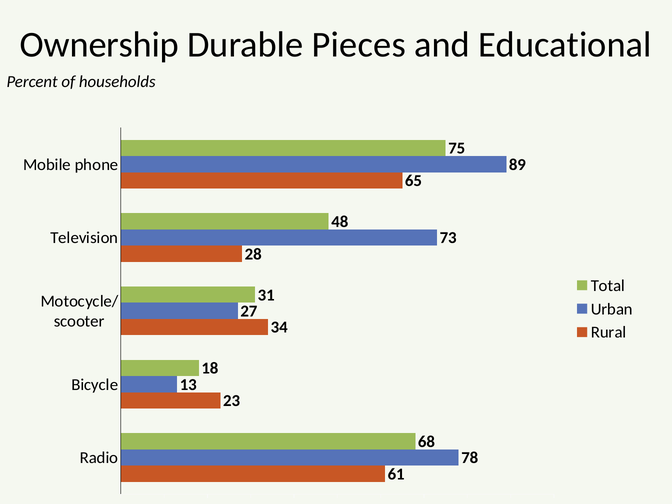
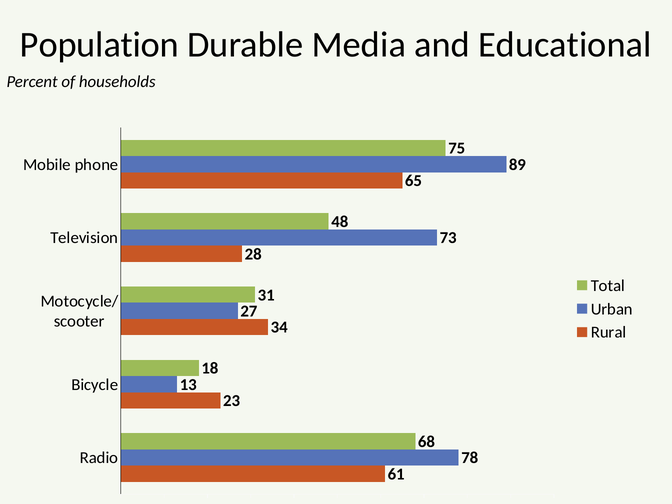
Ownership: Ownership -> Population (99, 45)
Pieces: Pieces -> Media (359, 45)
